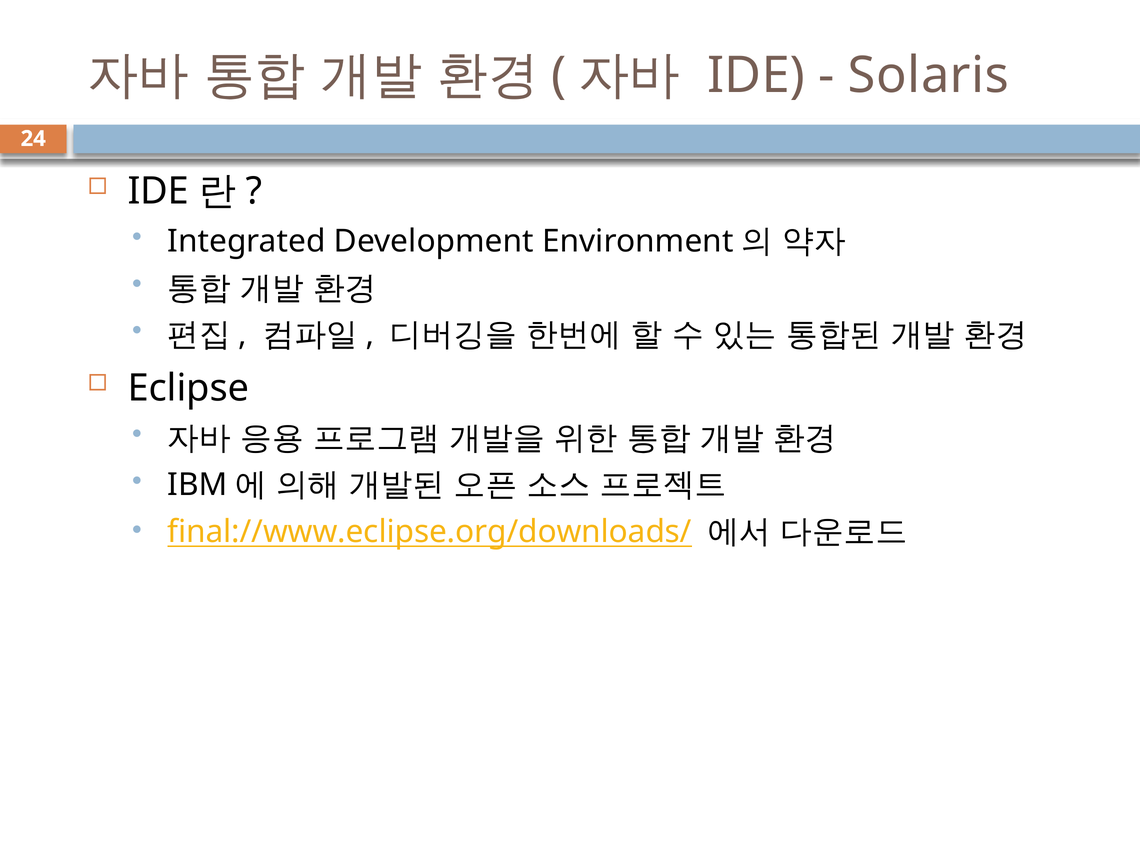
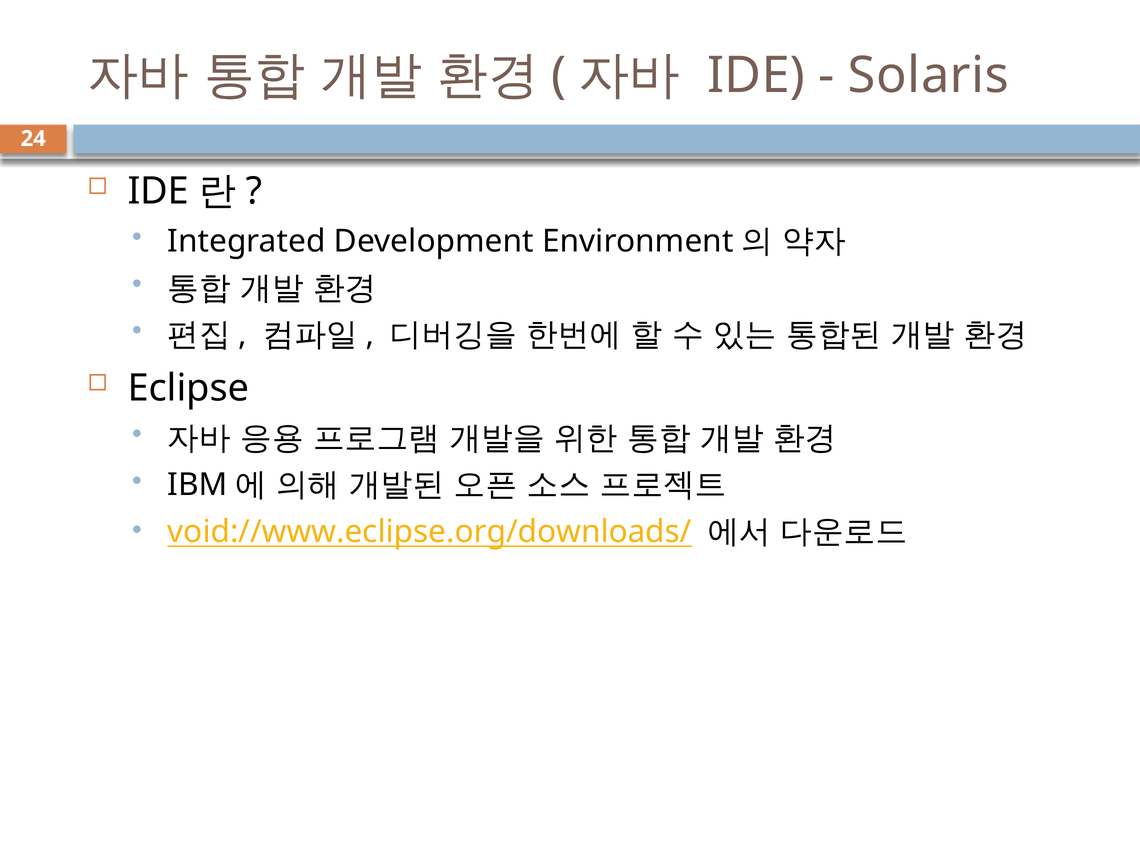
final://www.eclipse.org/downloads/: final://www.eclipse.org/downloads/ -> void://www.eclipse.org/downloads/ (430, 532)
